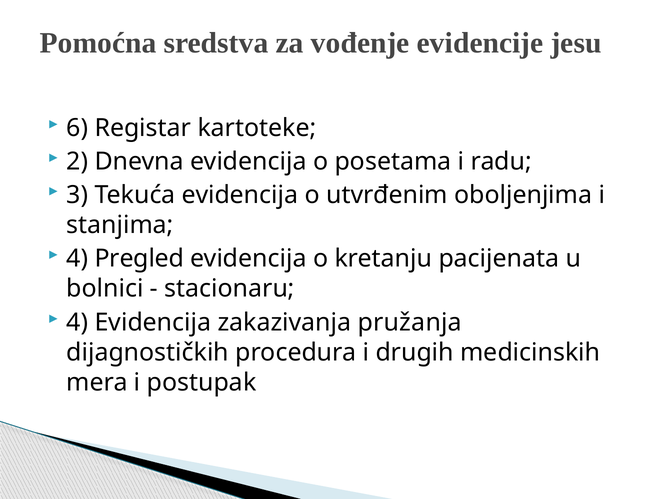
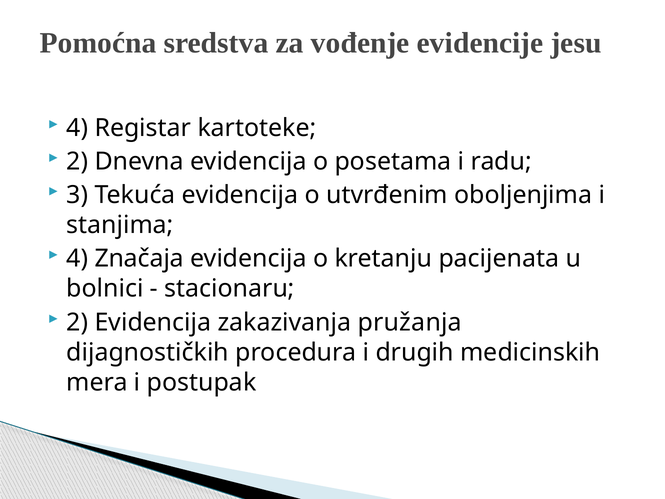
6: 6 -> 4 (77, 128)
Pregled: Pregled -> Značaja (139, 259)
4: 4 -> 2 (77, 322)
